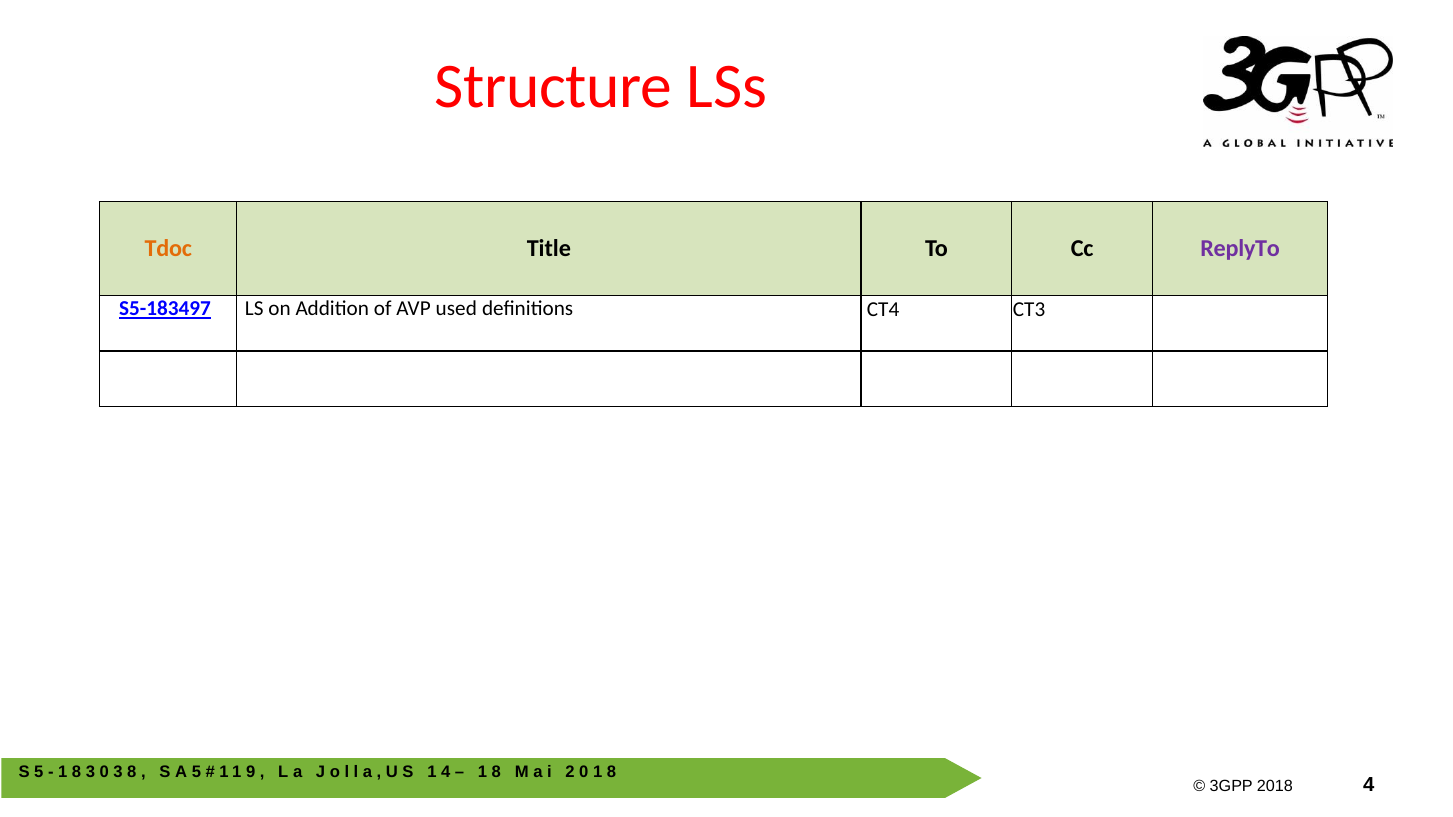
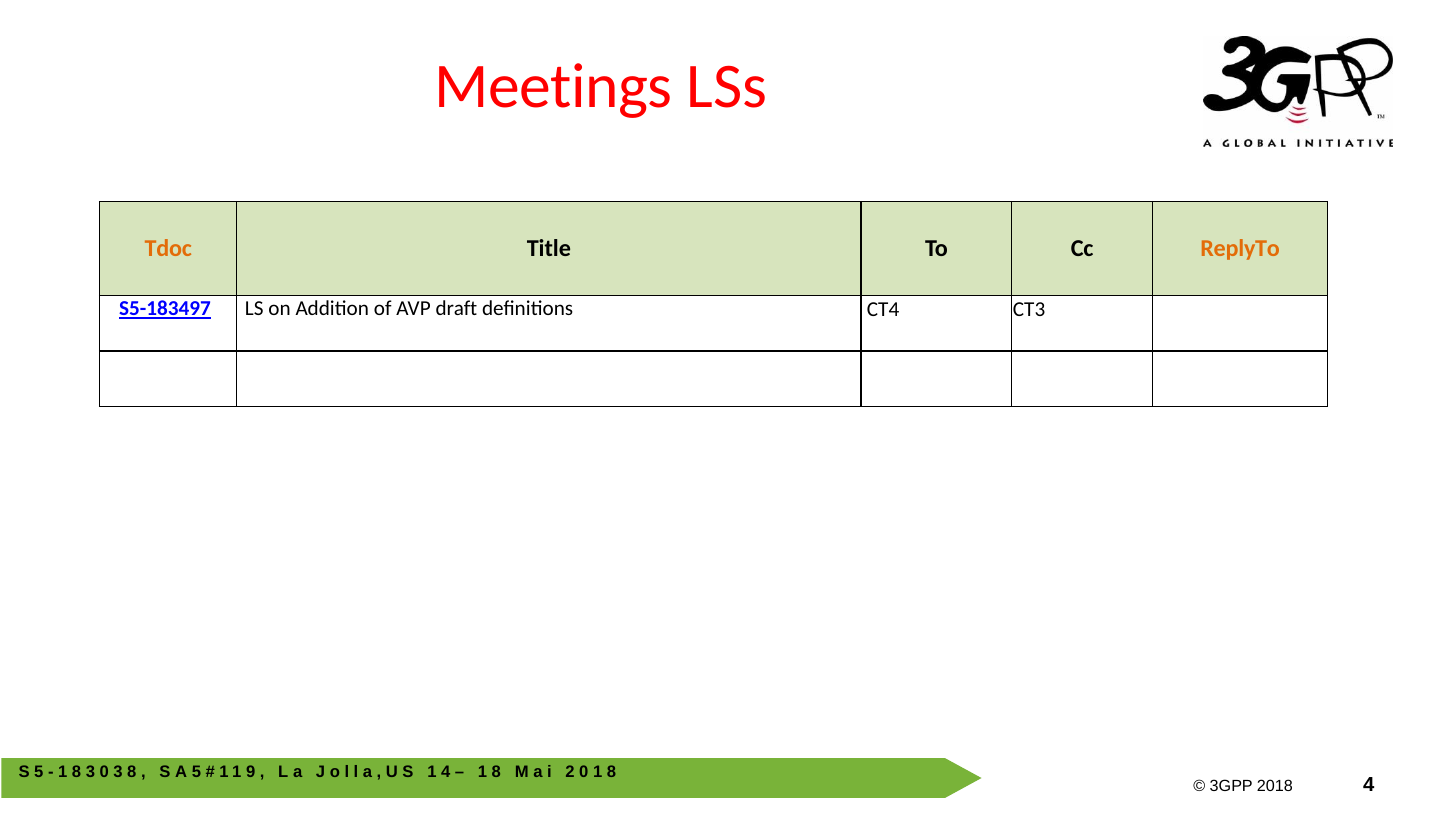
Structure: Structure -> Meetings (554, 86)
ReplyTo colour: purple -> orange (1240, 249)
used: used -> draft (456, 309)
